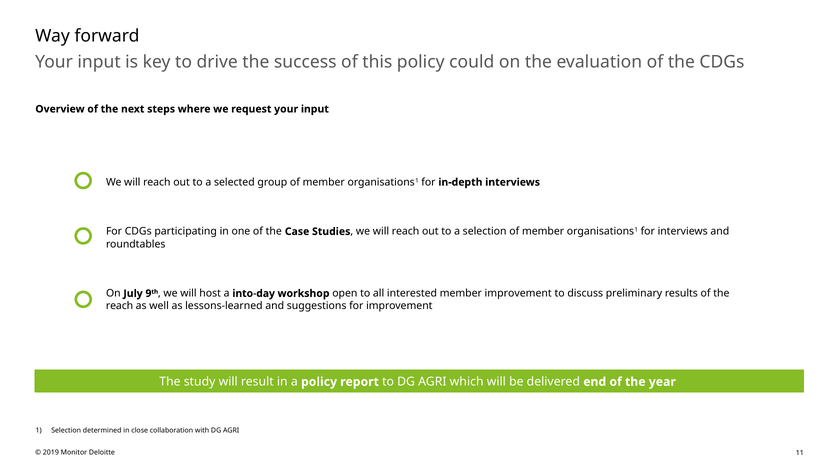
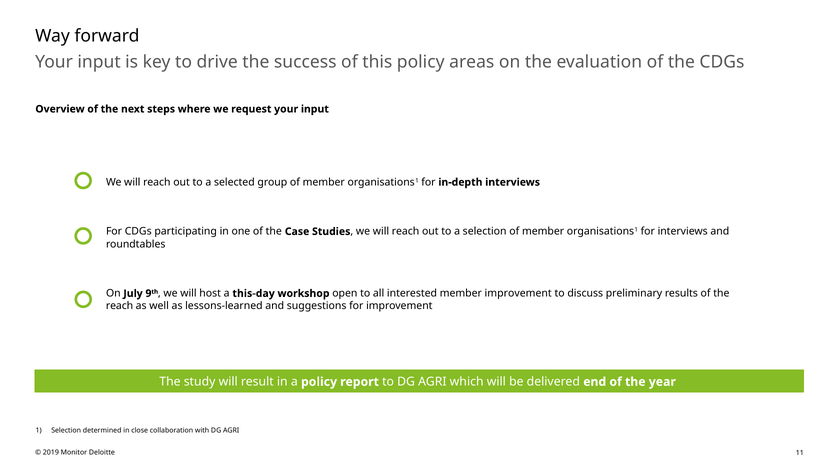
could: could -> areas (472, 62)
into-day: into-day -> this-day (254, 293)
